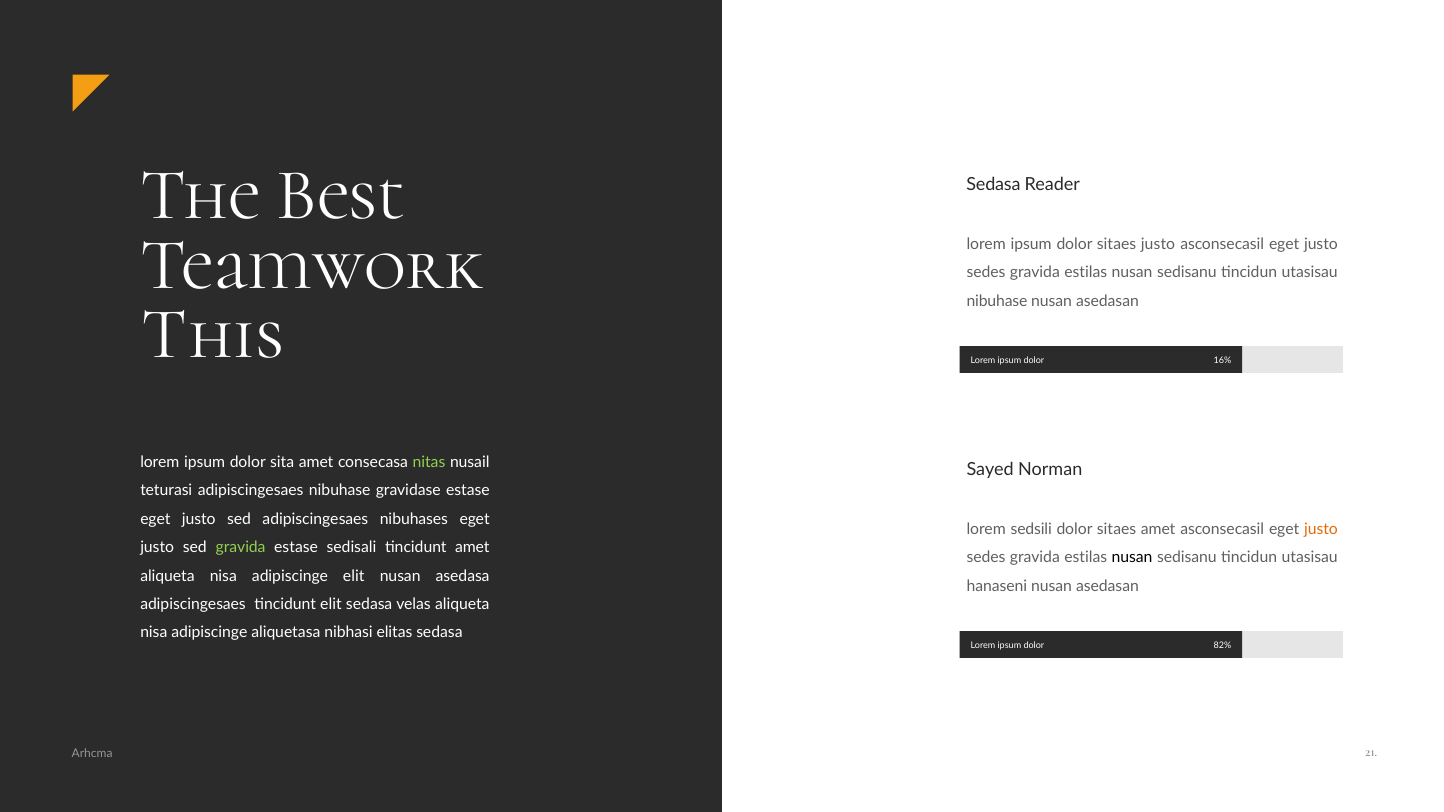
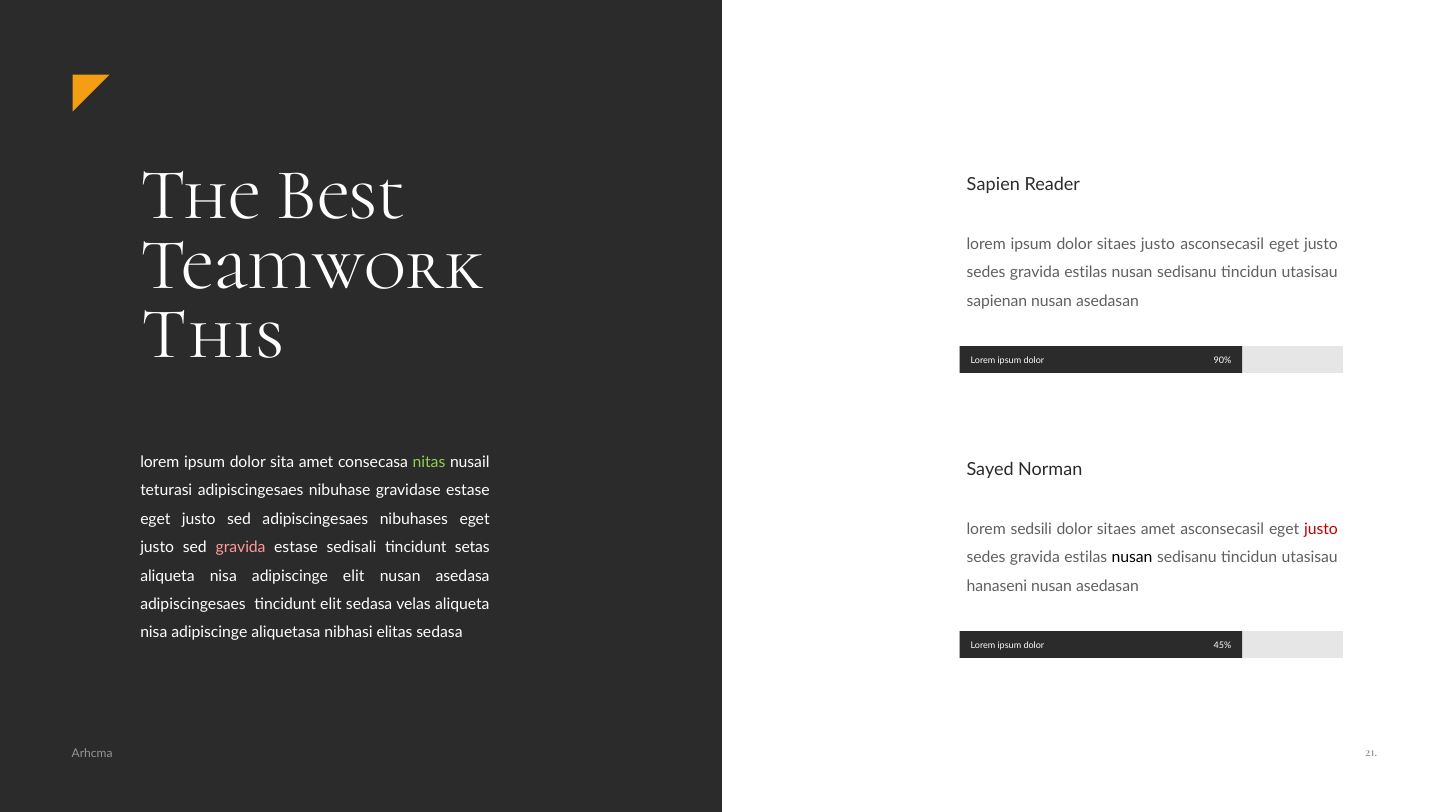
Sedasa: Sedasa -> Sapien (993, 185)
nibuhase: nibuhase -> sapienan (997, 301)
16%: 16% -> 90% (1222, 360)
justo colour: orange -> red (1321, 529)
gravida colour: light green -> pink (241, 548)
tincidunt amet: amet -> setas (472, 548)
82%: 82% -> 45% (1222, 645)
